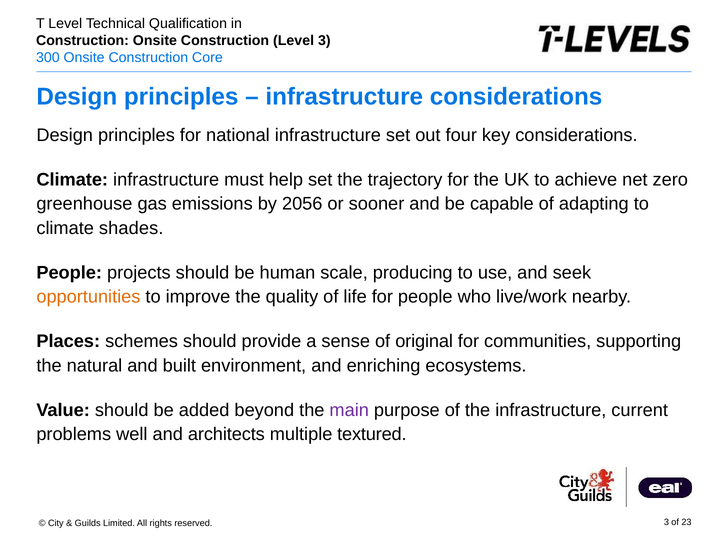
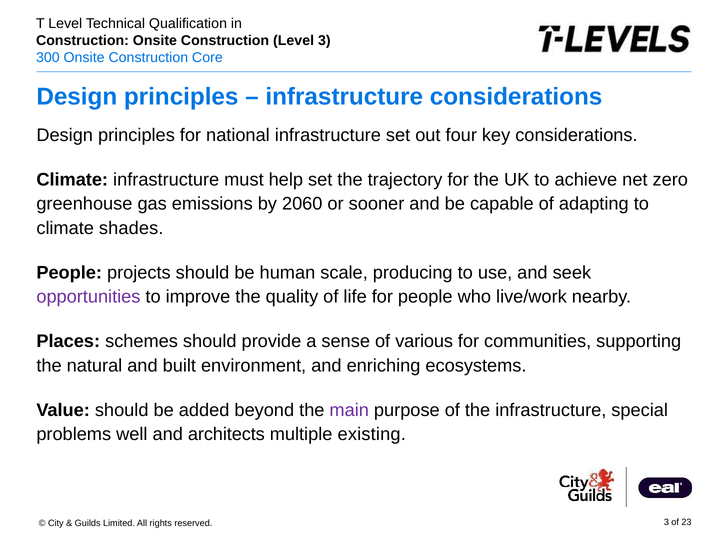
2056: 2056 -> 2060 (302, 204)
opportunities colour: orange -> purple (88, 297)
original: original -> various (424, 341)
current: current -> special (640, 410)
textured: textured -> existing (372, 434)
